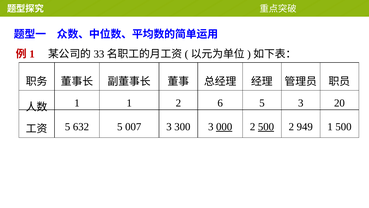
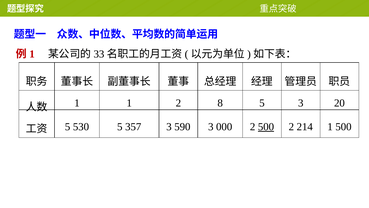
6: 6 -> 8 (220, 103)
632: 632 -> 530 (81, 127)
007: 007 -> 357 (133, 127)
300: 300 -> 590 (182, 127)
000 underline: present -> none (224, 127)
949: 949 -> 214 (305, 127)
